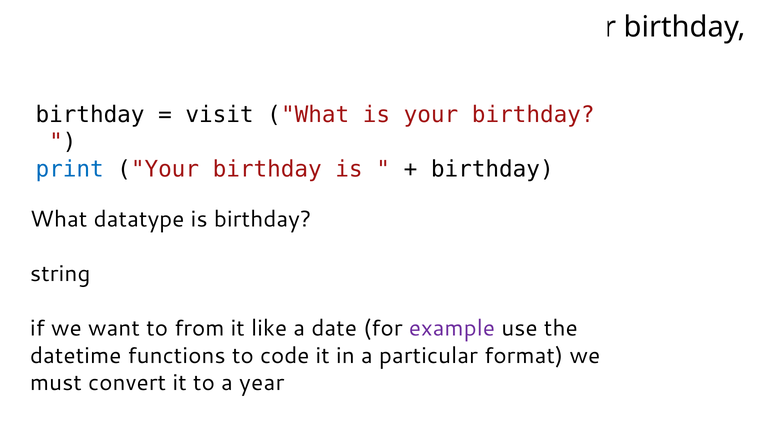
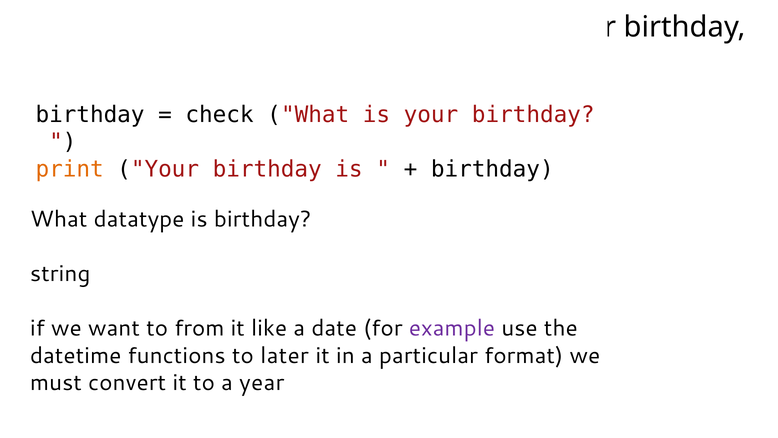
visit: visit -> check (220, 115)
print colour: blue -> orange (70, 169)
code: code -> later (285, 355)
